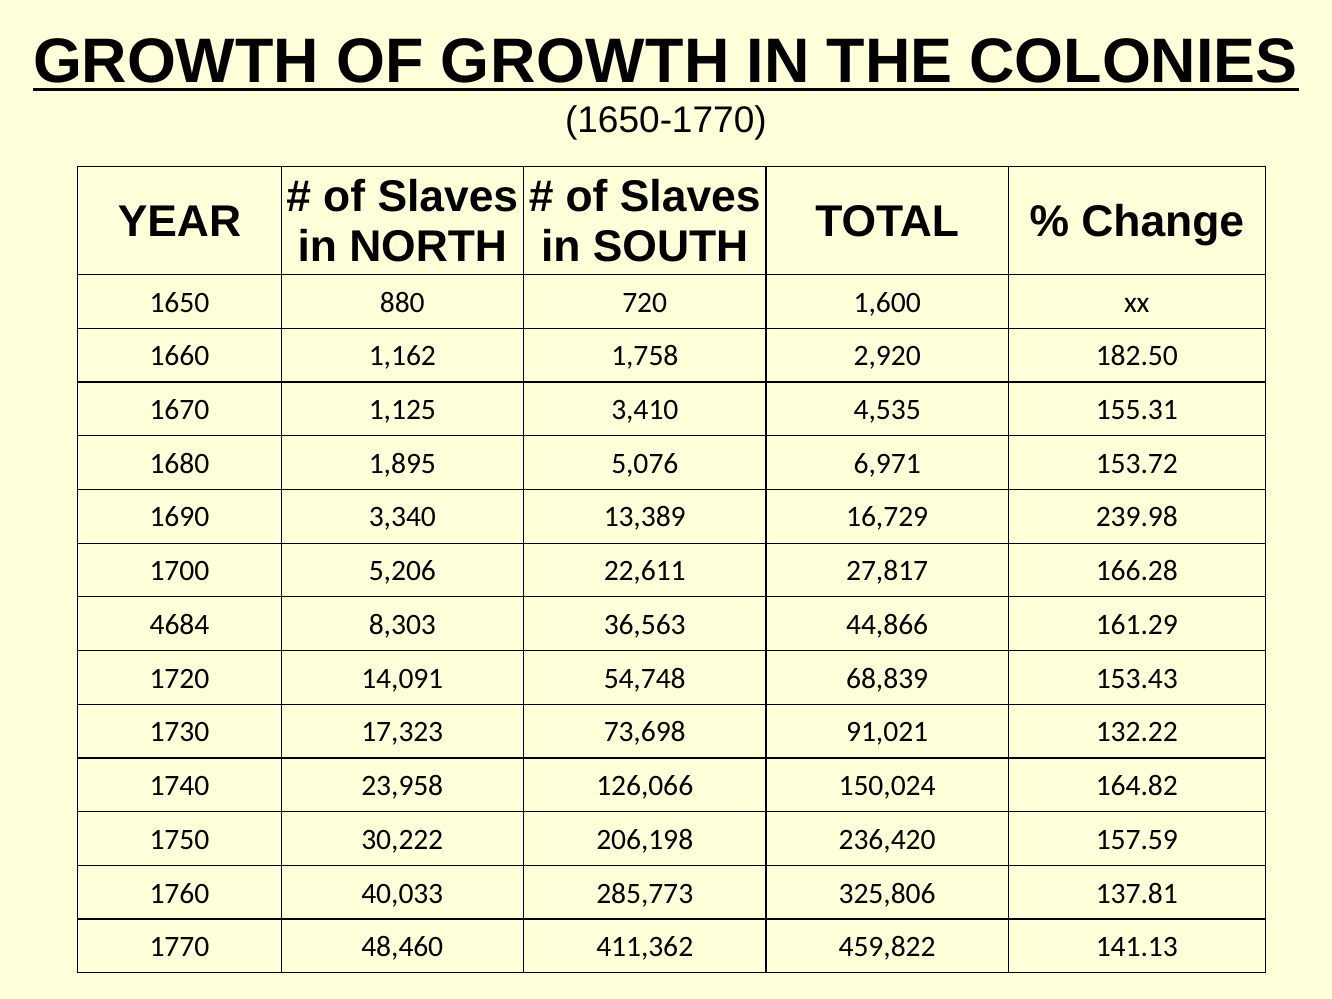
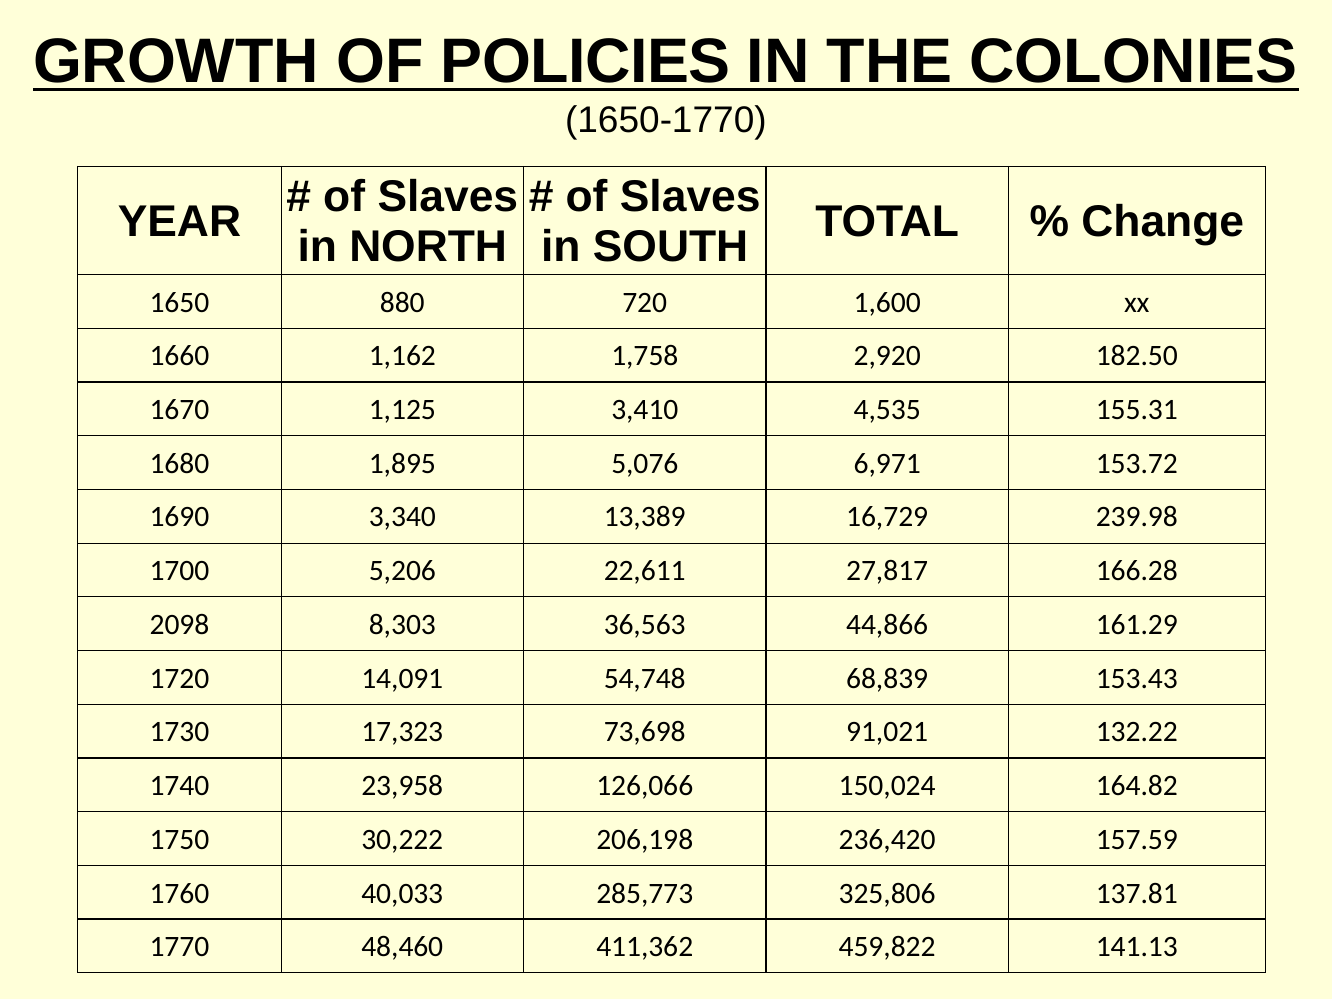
OF GROWTH: GROWTH -> POLICIES (586, 62)
4684: 4684 -> 2098 (179, 625)
